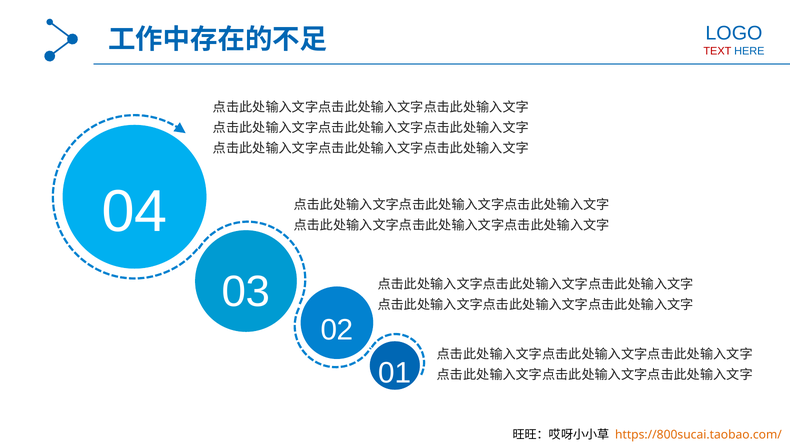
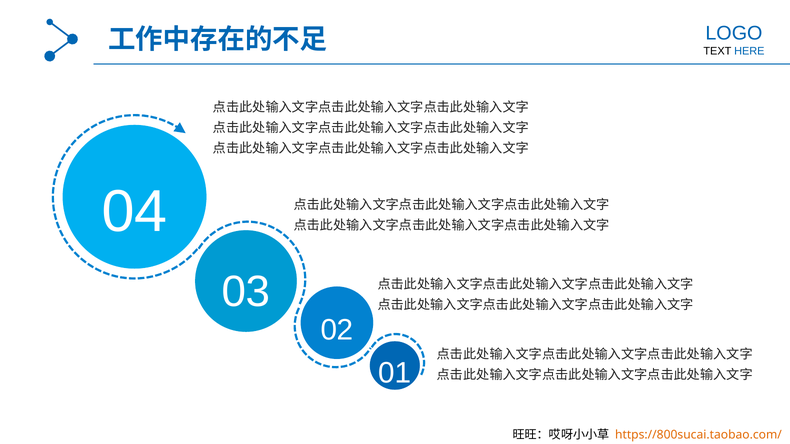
TEXT colour: red -> black (717, 51)
